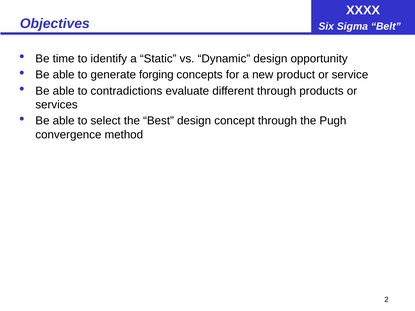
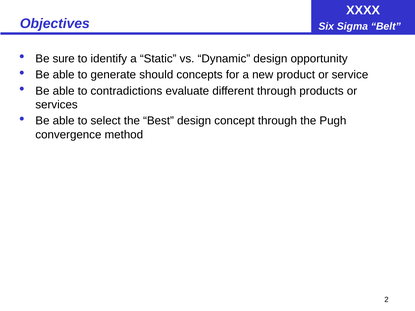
time: time -> sure (64, 59)
forging: forging -> should (156, 75)
